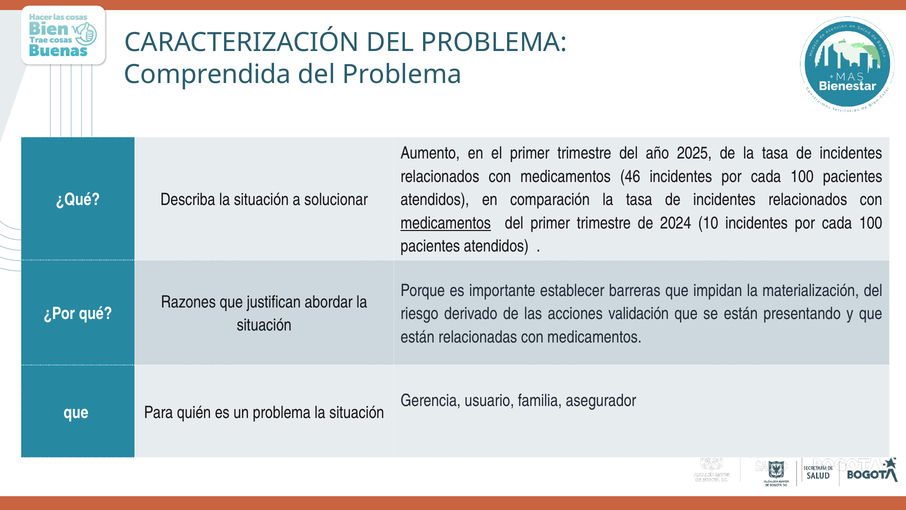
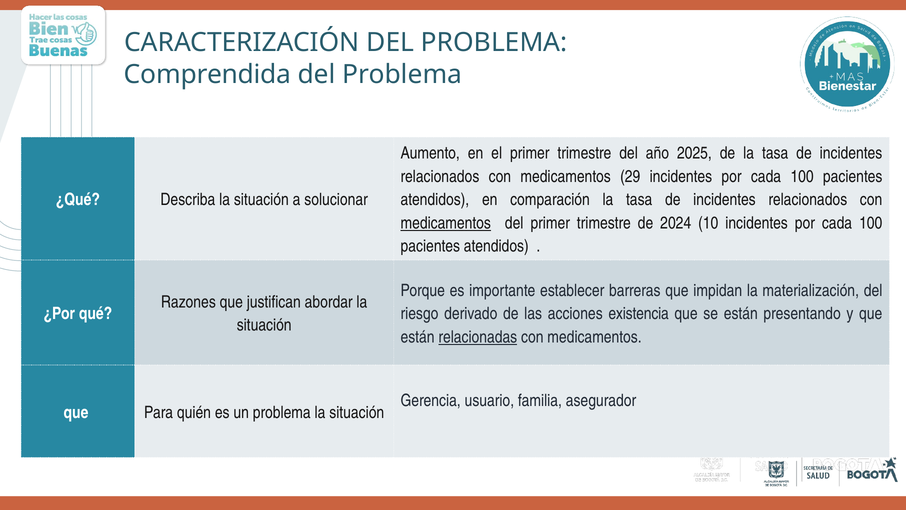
46: 46 -> 29 (630, 176)
validación: validación -> existencia (639, 313)
relacionadas underline: none -> present (478, 337)
